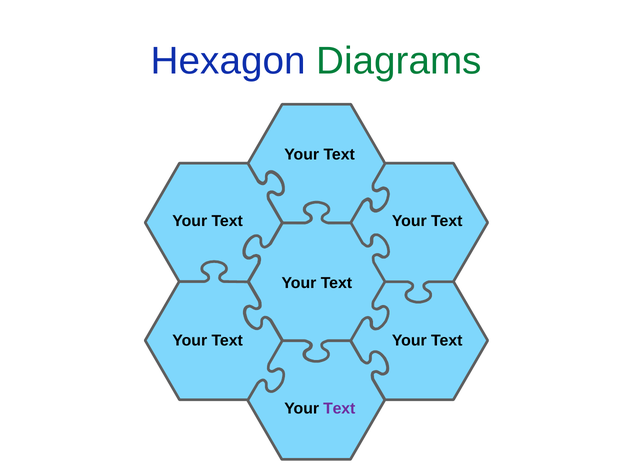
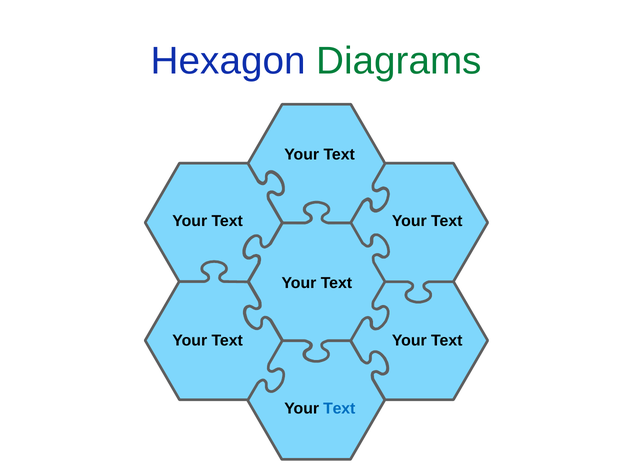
Text colour: purple -> blue (339, 409)
